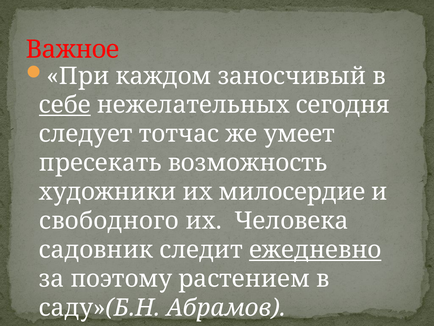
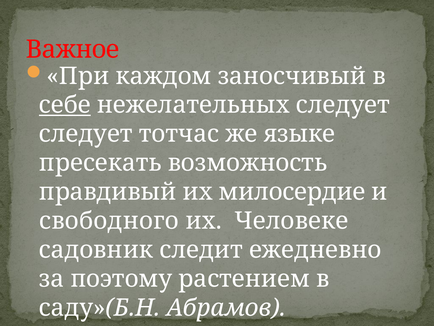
нежелательных сегодня: сегодня -> следует (343, 105)
умеет: умеет -> языке (299, 134)
художники: художники -> правдивый (108, 192)
Человека: Человека -> Человеке (291, 221)
ежедневно underline: present -> none (315, 249)
